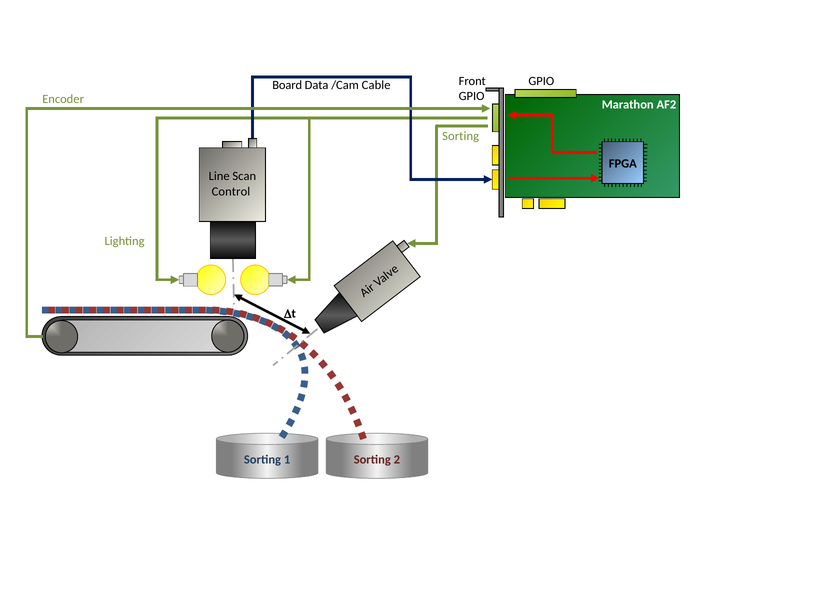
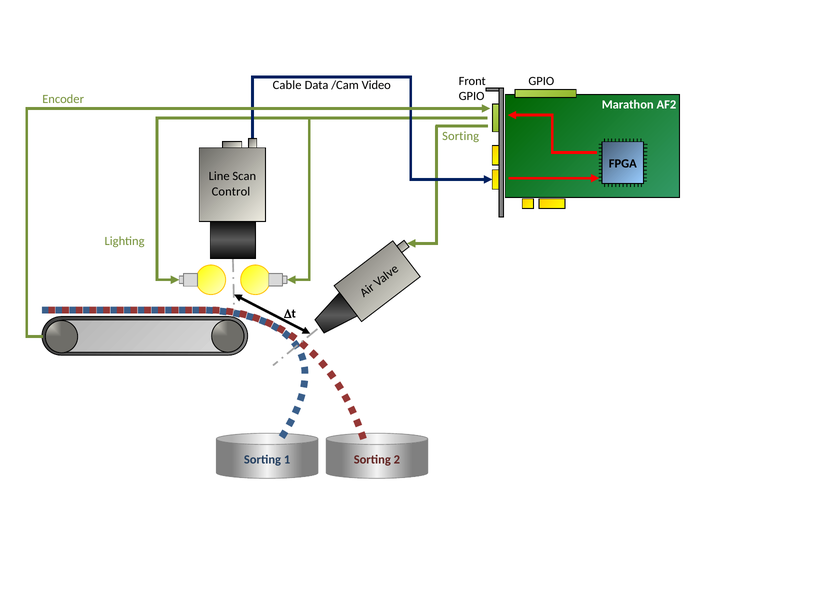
Board: Board -> Cable (287, 85)
Cable: Cable -> Video (376, 85)
